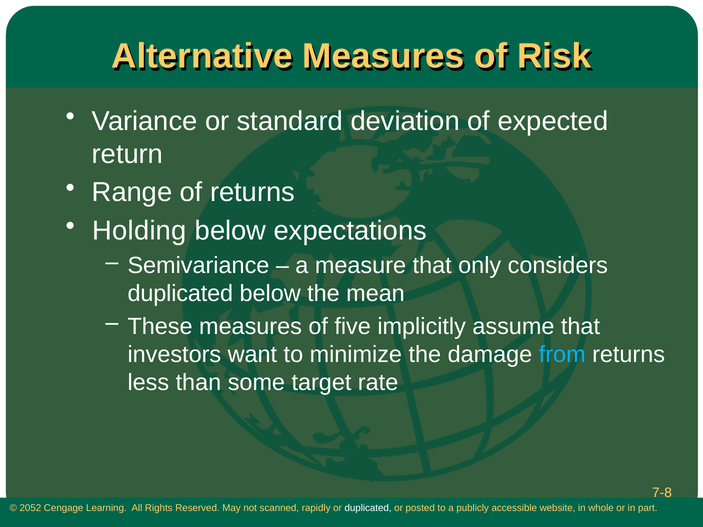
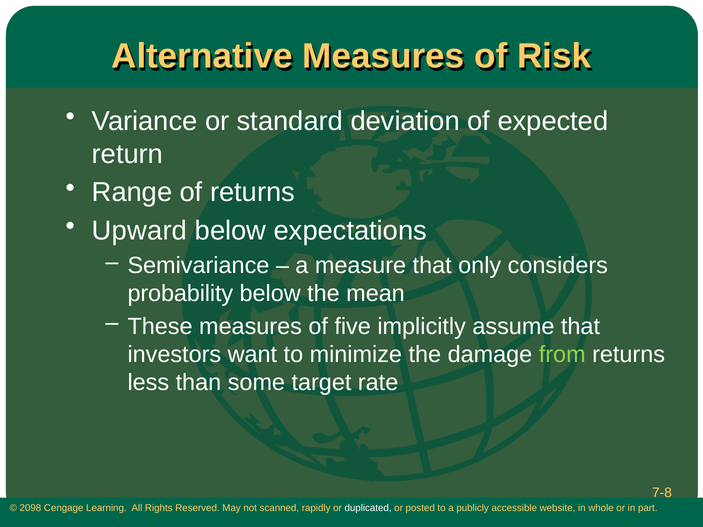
Holding: Holding -> Upward (140, 231)
duplicated: duplicated -> probability (180, 294)
from colour: light blue -> light green (562, 355)
2052: 2052 -> 2098 (30, 508)
